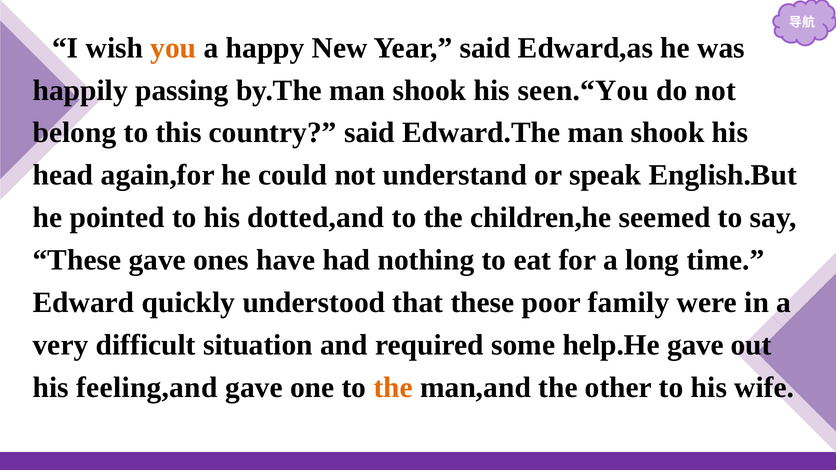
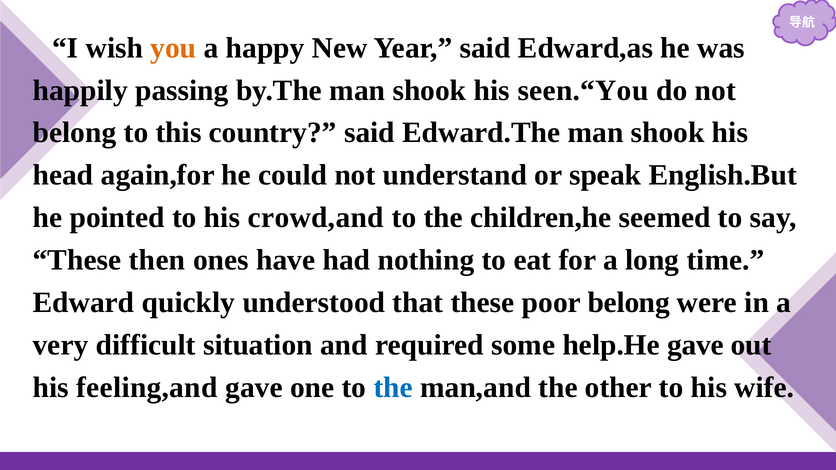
dotted,and: dotted,and -> crowd,and (316, 218)
These gave: gave -> then (157, 260)
poor family: family -> belong (629, 303)
the colour: orange -> blue (393, 388)
